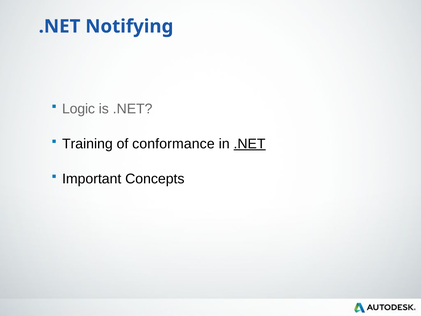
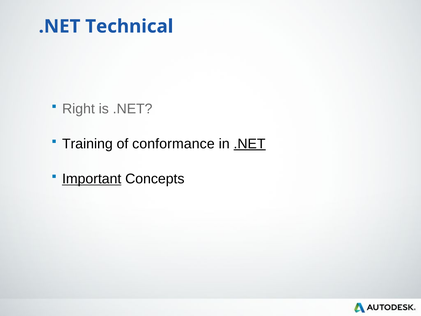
Notifying: Notifying -> Technical (129, 26)
Logic: Logic -> Right (78, 109)
Important underline: none -> present (92, 179)
